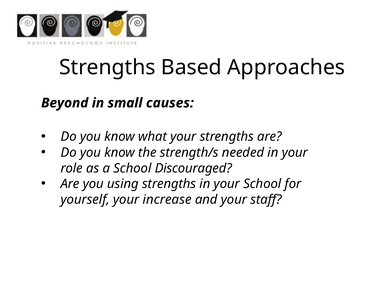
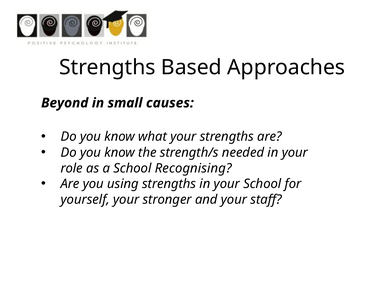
Discouraged: Discouraged -> Recognising (193, 168)
increase: increase -> stronger (167, 199)
